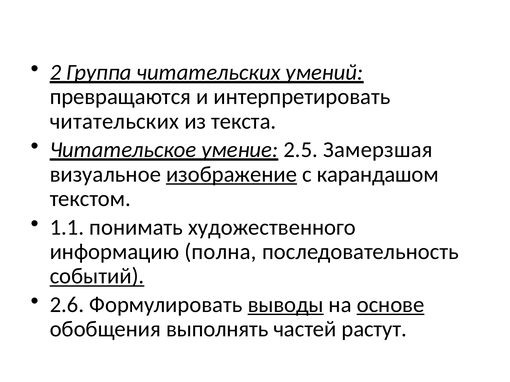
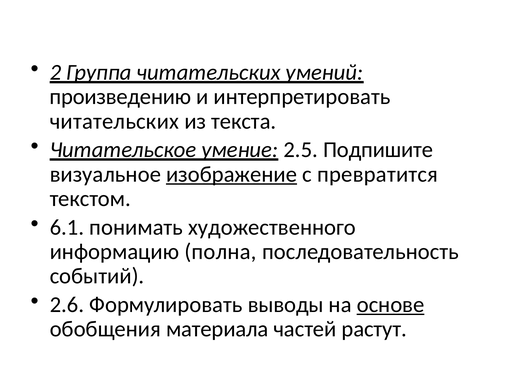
превращаются: превращаются -> произведению (120, 97)
Замерзшая: Замерзшая -> Подпишите (378, 150)
карандашом: карандашом -> превратится (378, 174)
1.1: 1.1 -> 6.1 (67, 228)
событий underline: present -> none (97, 277)
выводы underline: present -> none (286, 305)
выполнять: выполнять -> материала (217, 330)
